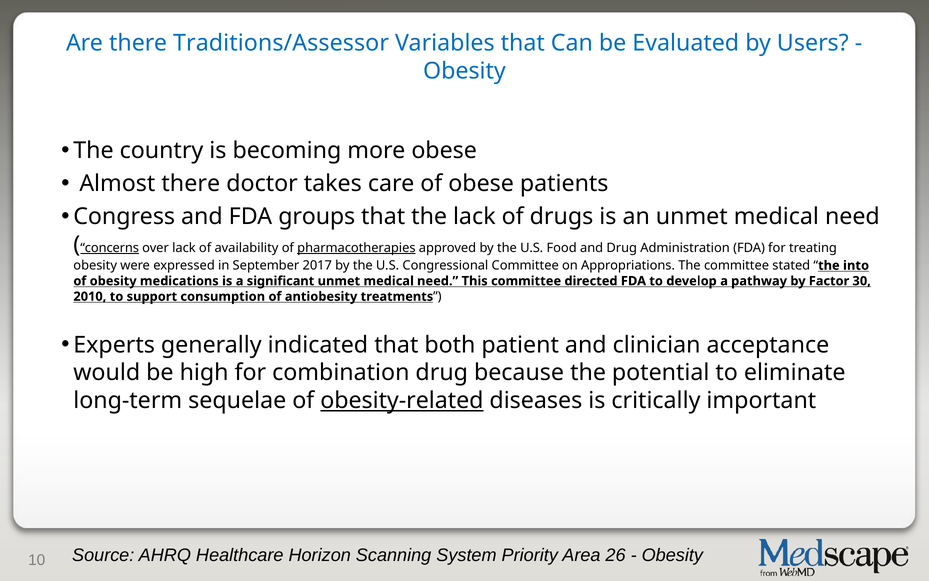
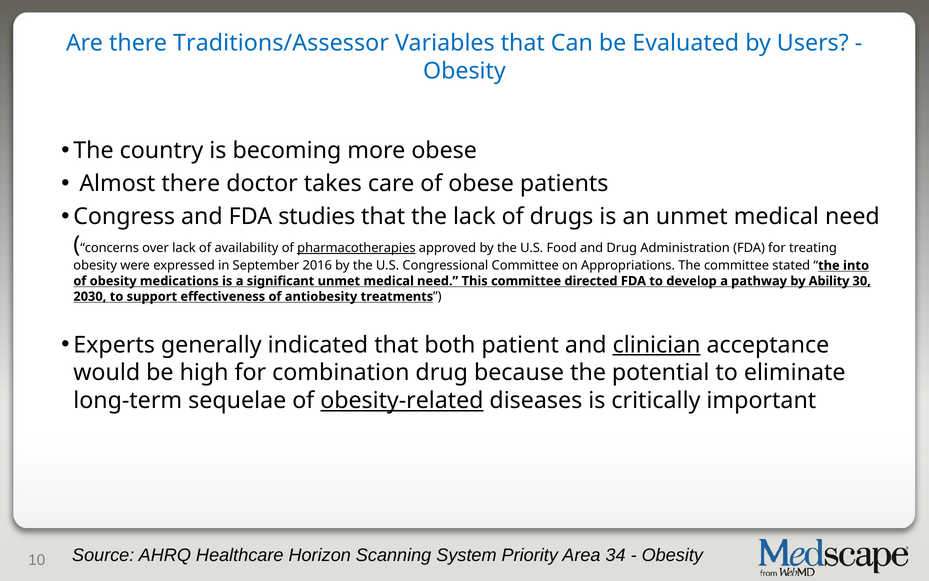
groups: groups -> studies (317, 217)
concerns underline: present -> none (110, 248)
2017: 2017 -> 2016 (317, 265)
Factor: Factor -> Ability (829, 281)
2010: 2010 -> 2030 (90, 296)
consumption: consumption -> effectiveness (223, 296)
clinician underline: none -> present (657, 345)
26: 26 -> 34 (616, 555)
